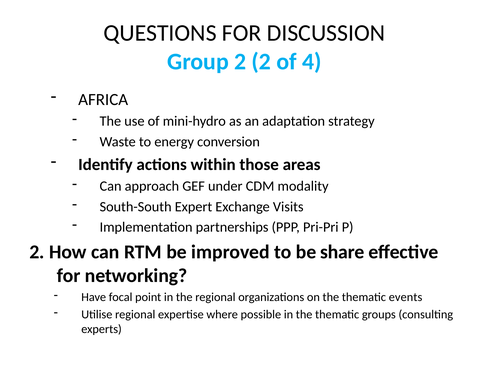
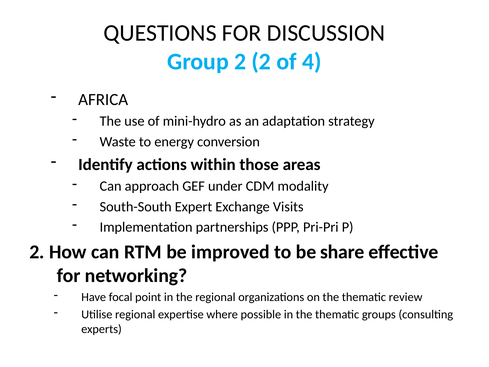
events: events -> review (406, 297)
